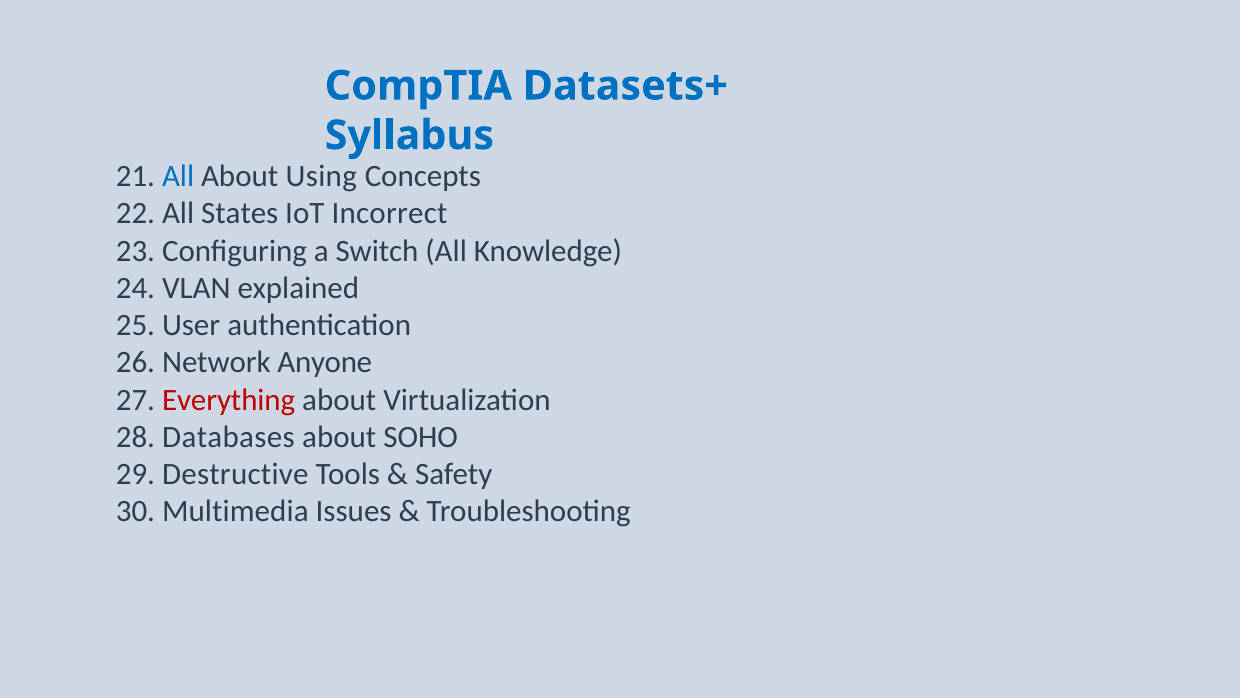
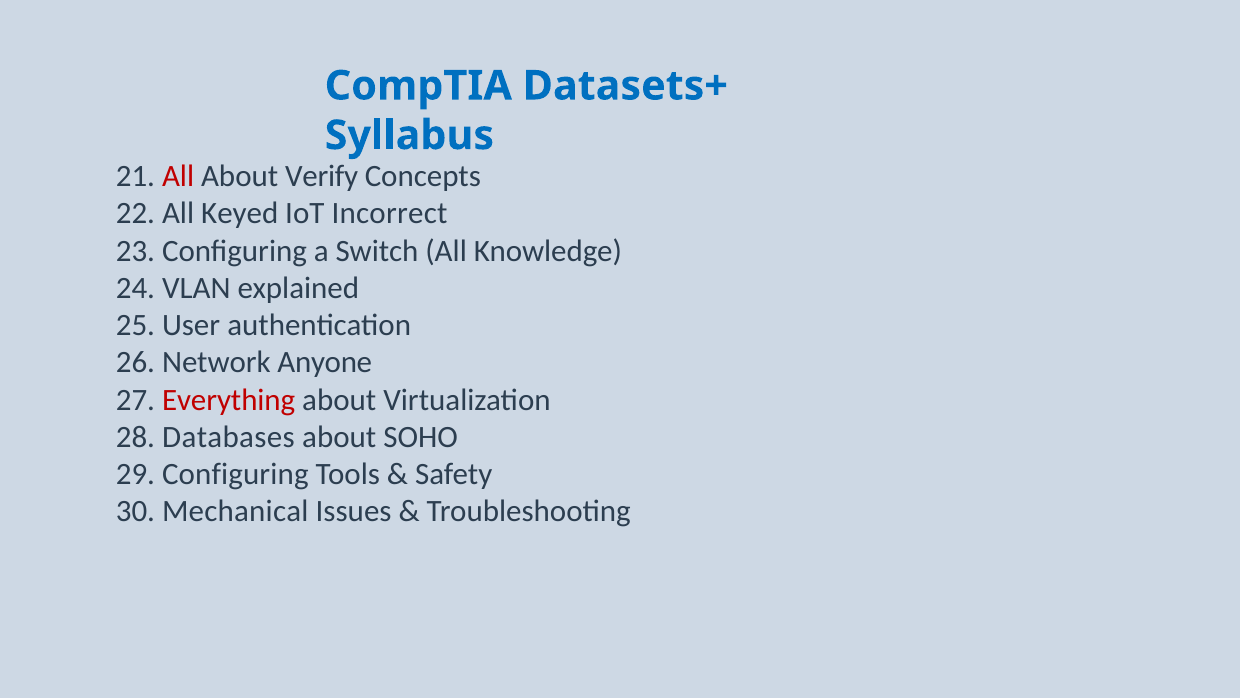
All colour: blue -> red (178, 176)
Using: Using -> Verify (322, 176)
States: States -> Keyed (240, 214)
29 Destructive: Destructive -> Configuring (235, 474)
Multimedia: Multimedia -> Mechanical (235, 511)
